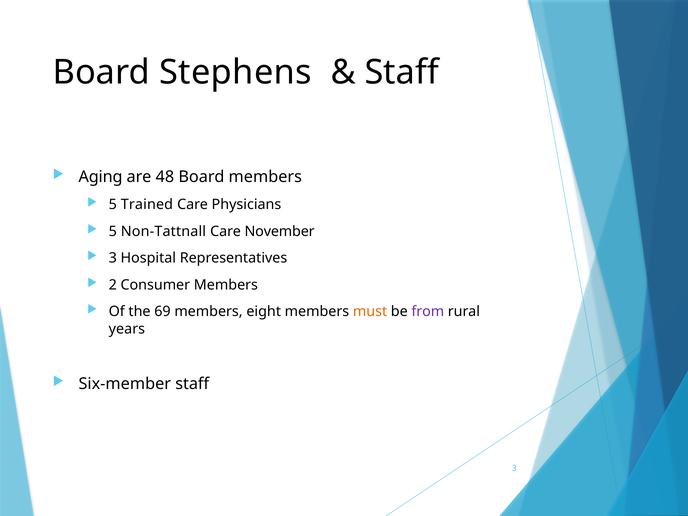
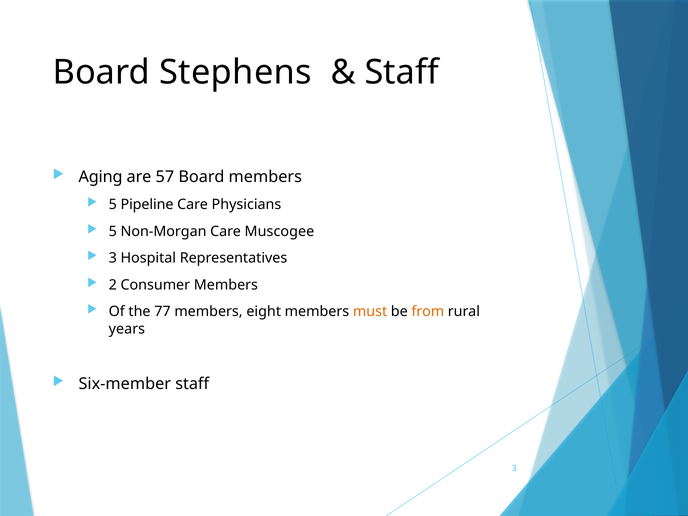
48: 48 -> 57 (165, 177)
Trained: Trained -> Pipeline (147, 205)
Non-Tattnall: Non-Tattnall -> Non-Morgan (164, 231)
November: November -> Muscogee (279, 231)
69: 69 -> 77 (162, 312)
from colour: purple -> orange (428, 312)
